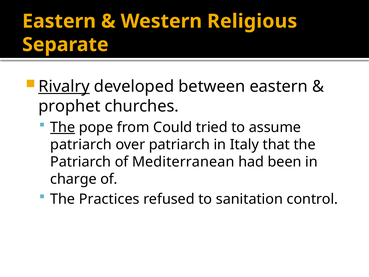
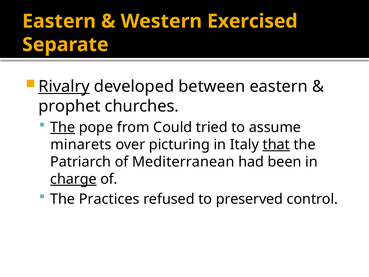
Religious: Religious -> Exercised (252, 21)
patriarch: patriarch -> minarets (81, 144)
over patriarch: patriarch -> picturing (179, 144)
that underline: none -> present (276, 144)
charge underline: none -> present (73, 179)
sanitation: sanitation -> preserved (249, 199)
